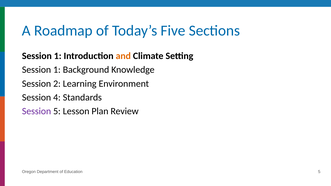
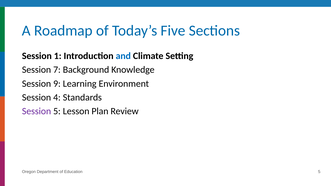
and colour: orange -> blue (123, 56)
1: 1 -> 7 (57, 70)
2: 2 -> 9 (57, 84)
